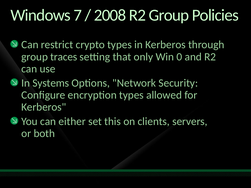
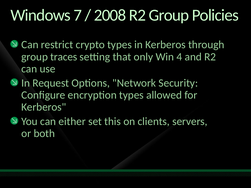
0: 0 -> 4 (179, 57)
Systems: Systems -> Request (51, 83)
